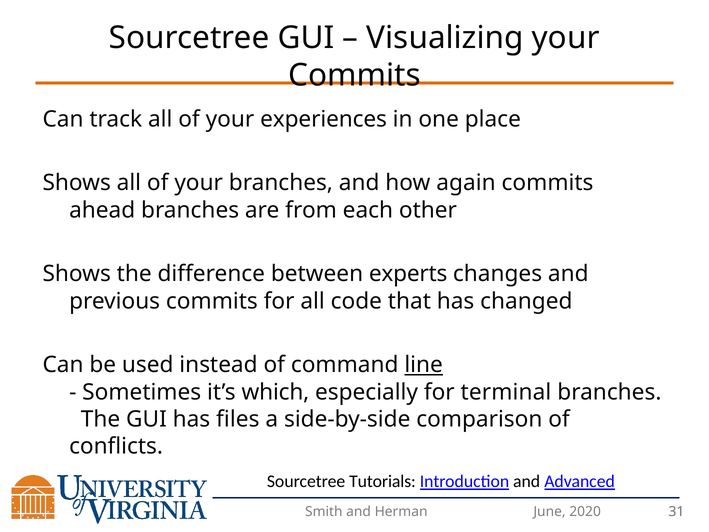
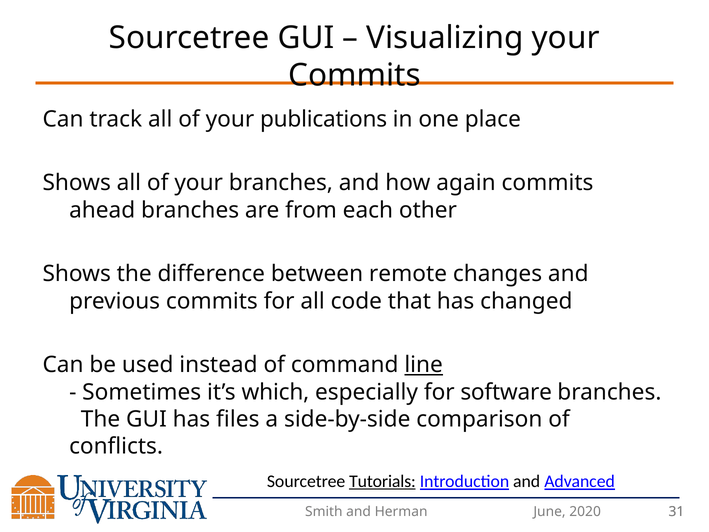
experiences: experiences -> publications (324, 119)
experts: experts -> remote (408, 274)
terminal: terminal -> software (506, 392)
Tutorials underline: none -> present (383, 481)
